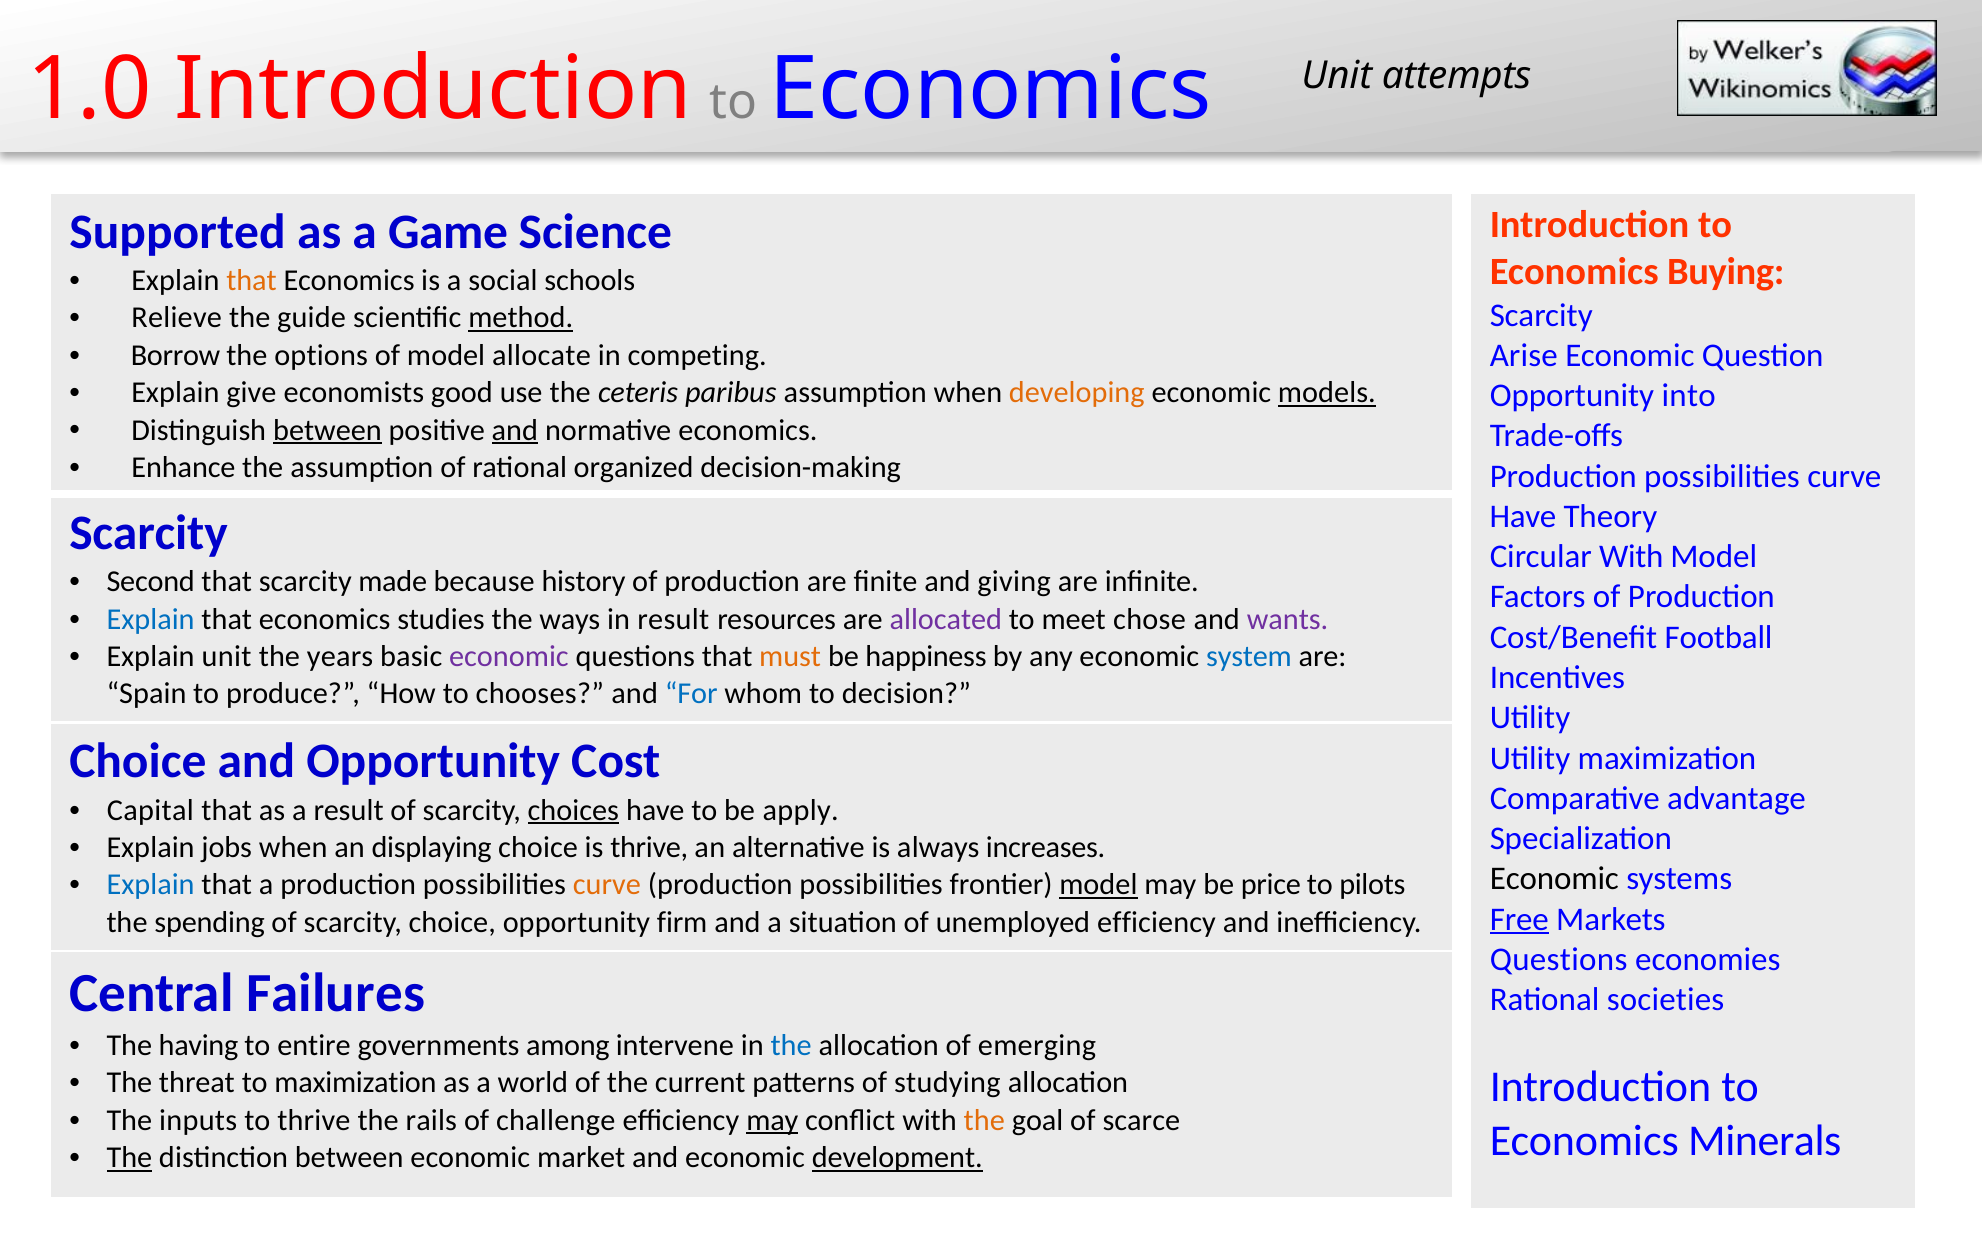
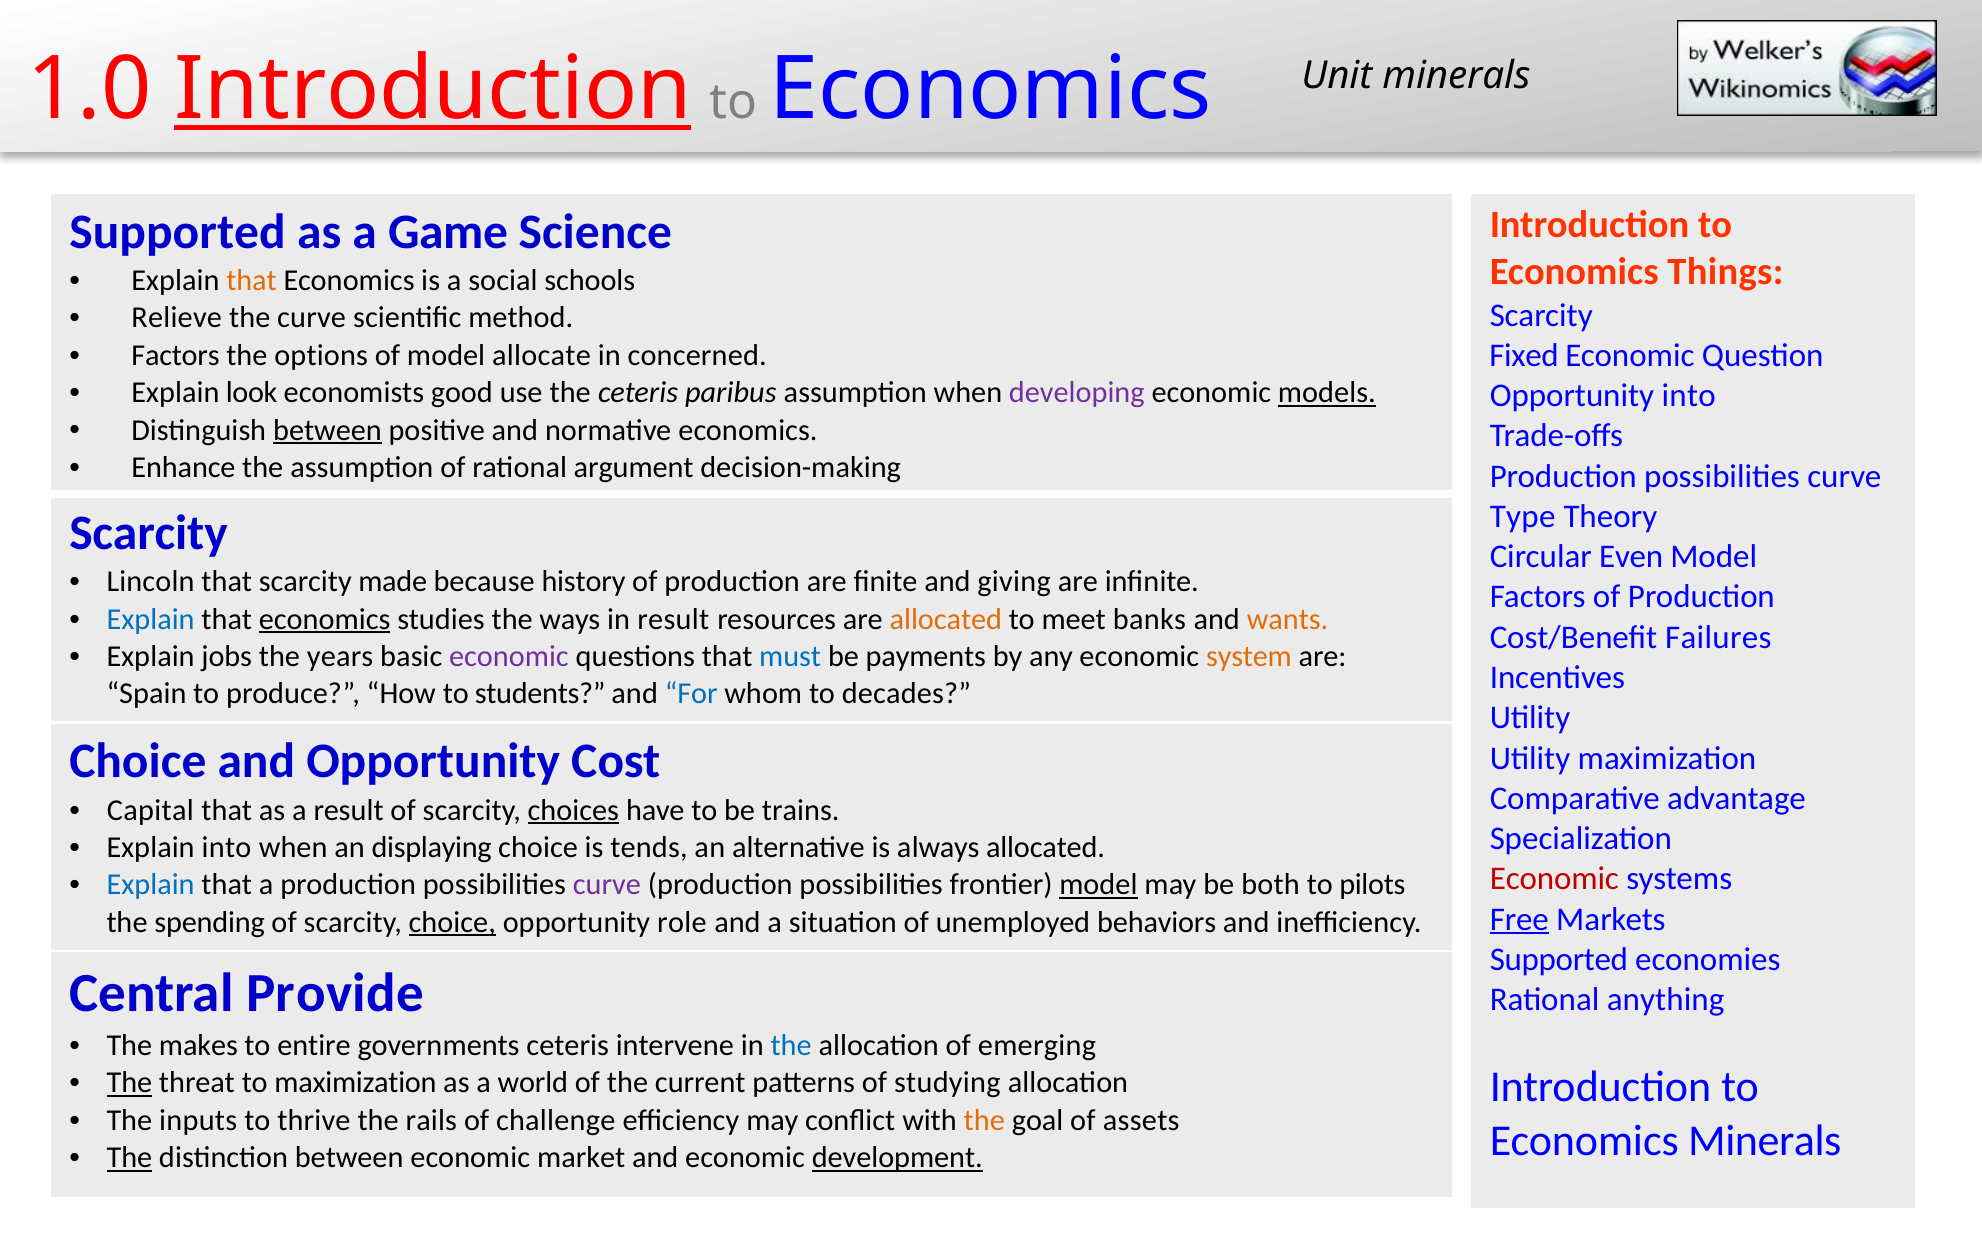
Introduction underline: none -> present (433, 90)
Unit attempts: attempts -> minerals (1456, 76)
Buying: Buying -> Things (1725, 272)
the guide: guide -> curve (312, 318)
method underline: present -> none (521, 318)
Borrow: Borrow -> Factors (175, 355)
competing: competing -> concerned (697, 355)
Arise: Arise -> Fixed (1524, 355)
give: give -> look (252, 393)
developing colour: orange -> purple (1077, 393)
and underline: present -> none (515, 430)
organized: organized -> argument (634, 467)
Have: Have -> Type (1523, 516)
Circular With: With -> Even (1631, 557)
Second: Second -> Lincoln (150, 582)
economics underline: none -> present (325, 619)
allocated colour: purple -> orange (946, 619)
chose: chose -> banks (1150, 619)
wants colour: purple -> orange (1288, 619)
Football: Football -> Failures (1718, 637)
Explain unit: unit -> jobs (227, 656)
must colour: orange -> blue (790, 656)
happiness: happiness -> payments (926, 656)
system colour: blue -> orange (1249, 656)
chooses: chooses -> students (540, 694)
decision: decision -> decades (906, 694)
apply: apply -> trains (801, 810)
Explain jobs: jobs -> into (227, 847)
is thrive: thrive -> tends (649, 847)
always increases: increases -> allocated (1046, 847)
Economic colour: black -> red (1554, 879)
curve colour: orange -> purple (607, 885)
price: price -> both (1271, 885)
choice underline: none -> present (452, 922)
firm: firm -> role (682, 922)
unemployed efficiency: efficiency -> behaviors (1157, 922)
Questions: Questions -> Supported (1559, 959)
Failures: Failures -> Provide (335, 993)
societies: societies -> anything (1666, 1000)
having: having -> makes (198, 1045)
governments among: among -> ceteris (568, 1045)
The underline: none -> present (129, 1083)
may underline: present -> none (772, 1120)
scarce: scarce -> assets (1141, 1120)
